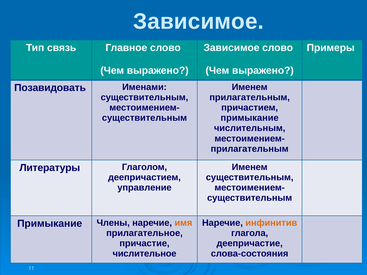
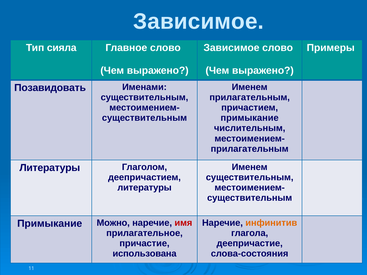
связь: связь -> сияла (62, 48)
управление: управление -> литературы (145, 188)
Члены: Члены -> Можно (113, 223)
имя colour: orange -> red (183, 223)
числительное: числительное -> использована (145, 254)
